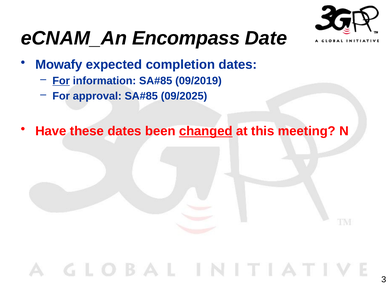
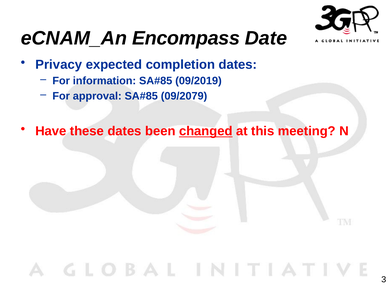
Mowafy: Mowafy -> Privacy (59, 65)
For underline: present -> none (61, 81)
09/2025: 09/2025 -> 09/2079 (184, 96)
